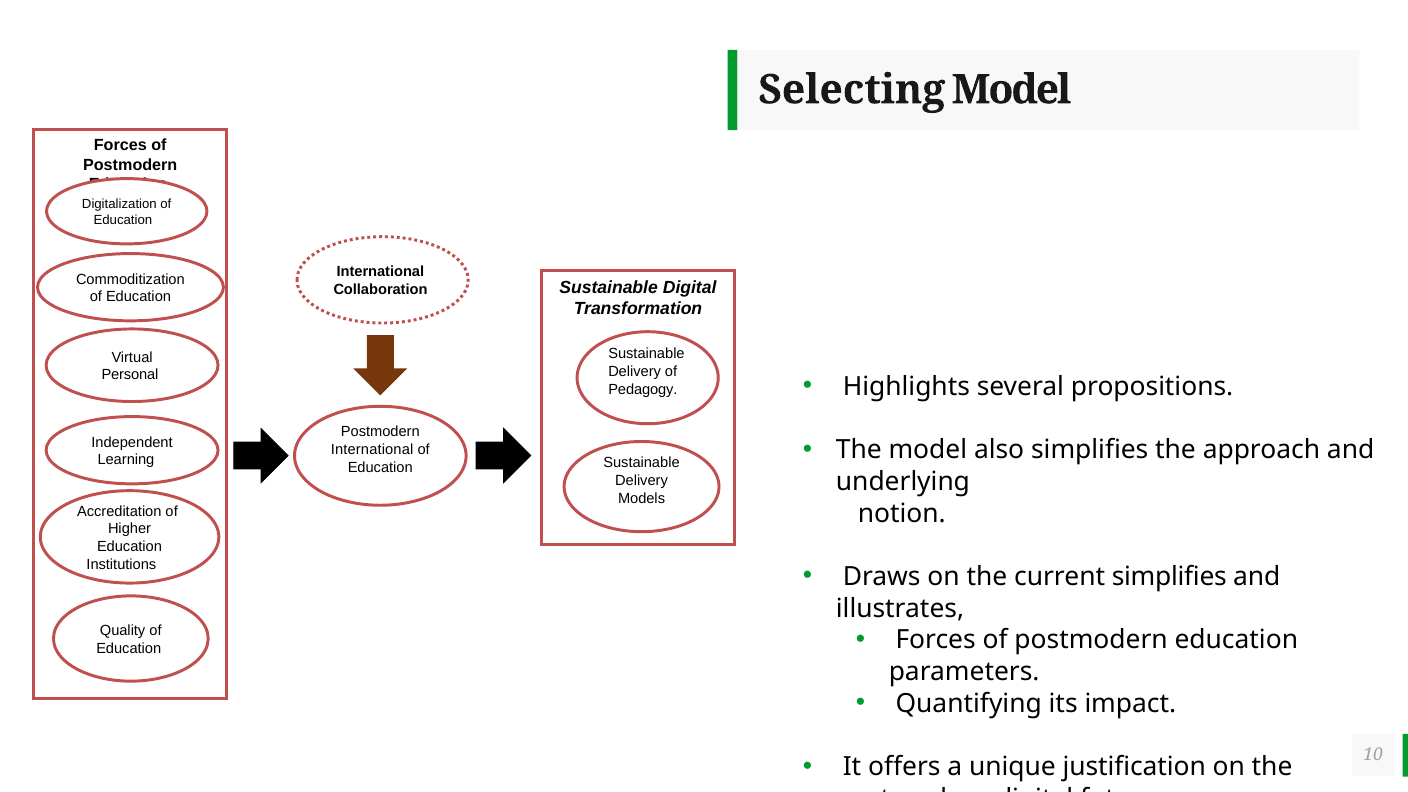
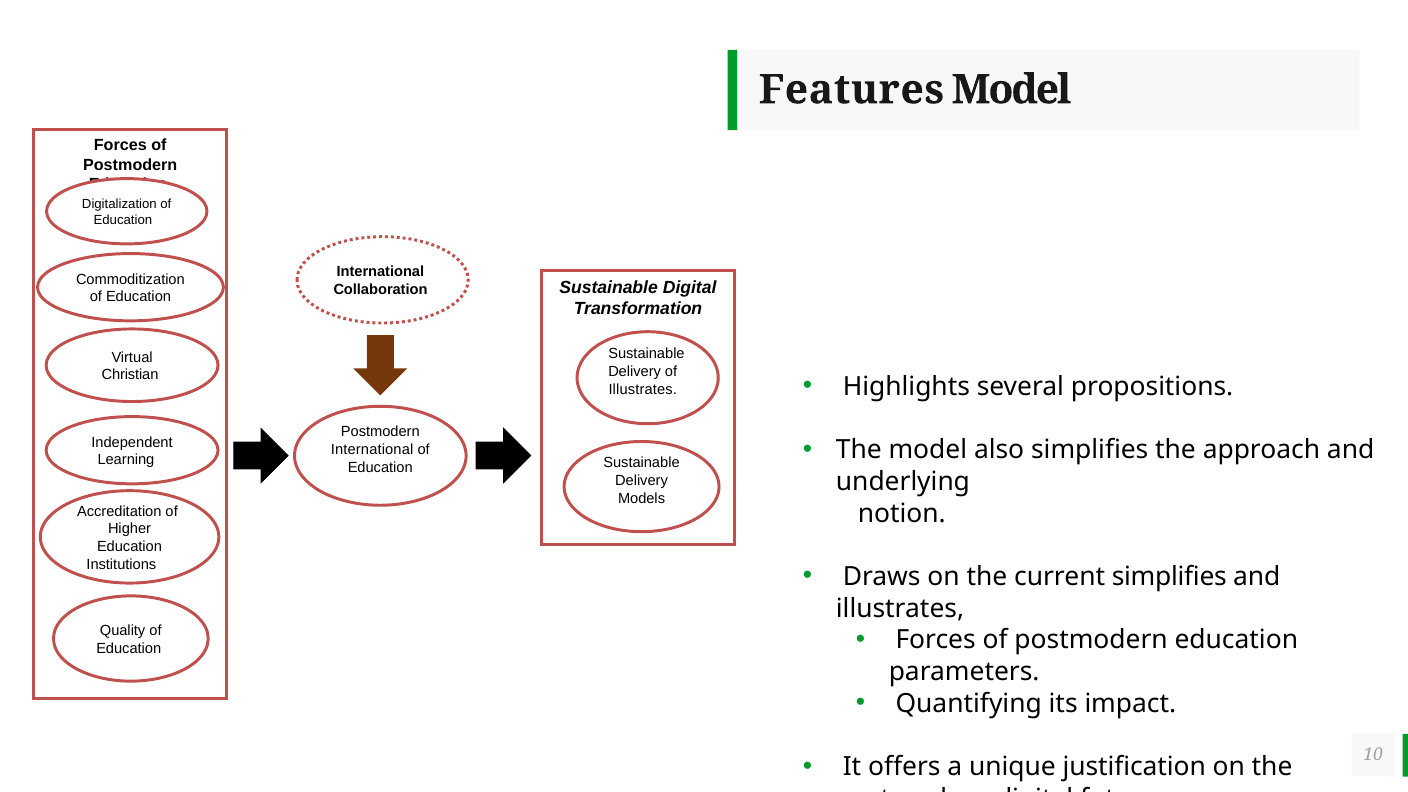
Selecting: Selecting -> Features (851, 90)
Personal: Personal -> Christian (130, 375)
Pedagogy: Pedagogy -> Illustrates (643, 389)
